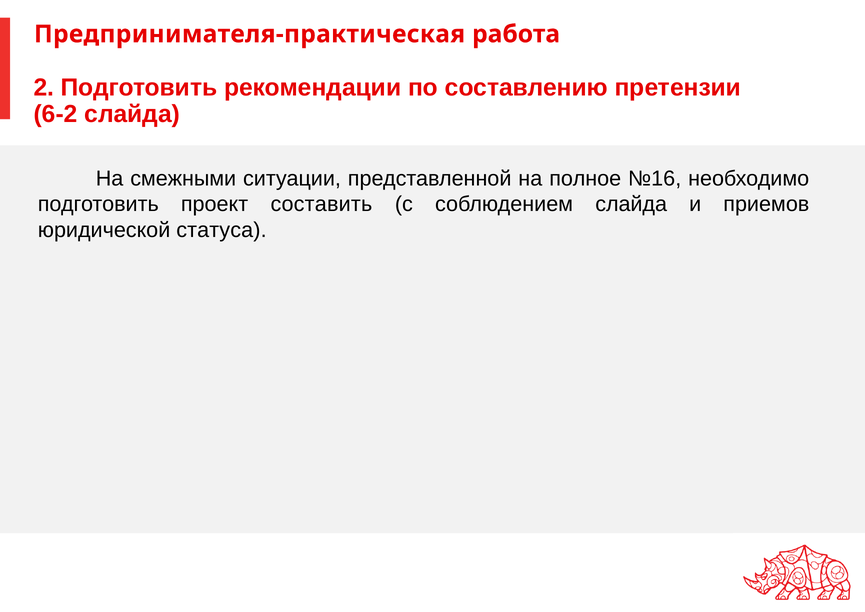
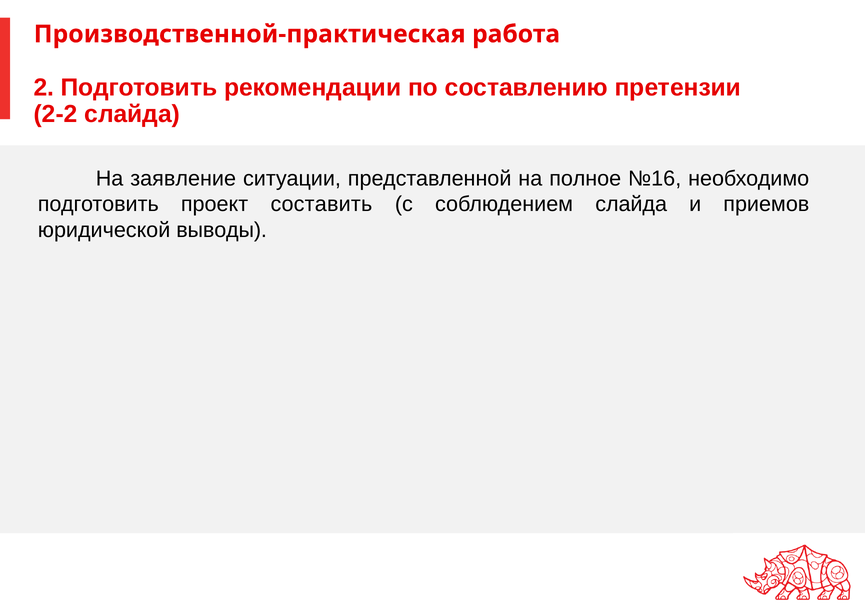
Предпринимателя-практическая: Предпринимателя-практическая -> Производственной-практическая (250, 34)
6-2: 6-2 -> 2-2 (56, 114)
смежными: смежными -> заявление (183, 178)
статуса: статуса -> выводы (222, 230)
